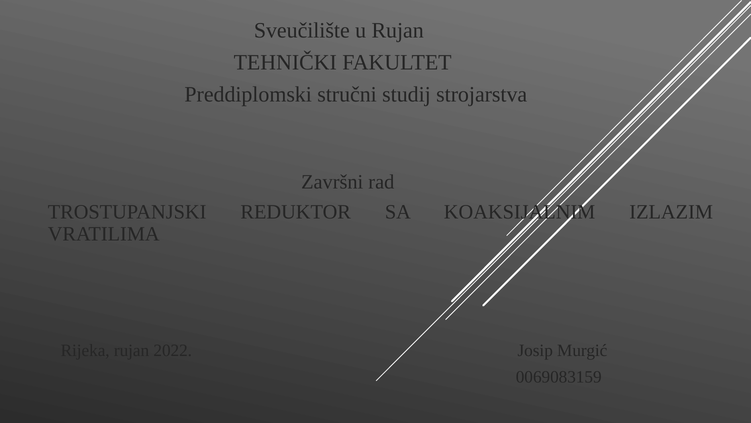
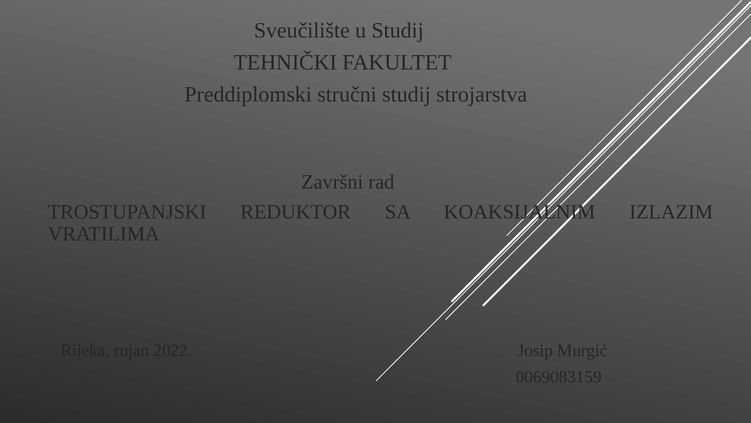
u Rujan: Rujan -> Studij (398, 30)
